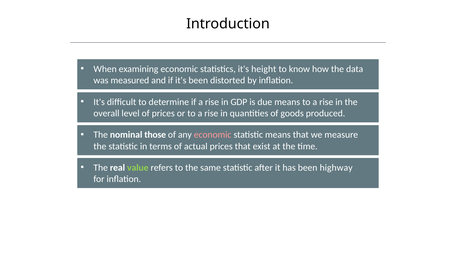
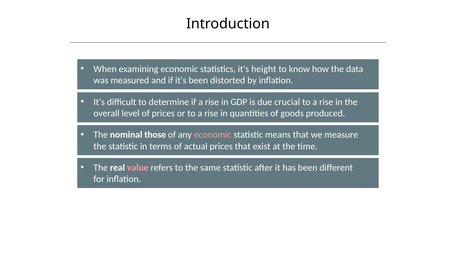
due means: means -> crucial (287, 102)
value colour: light green -> pink (138, 168)
highway: highway -> different (336, 168)
